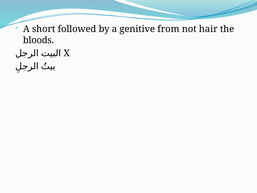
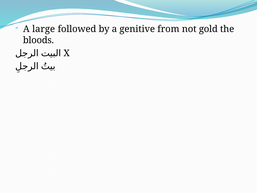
short: short -> large (44, 29)
hair: hair -> gold (208, 29)
